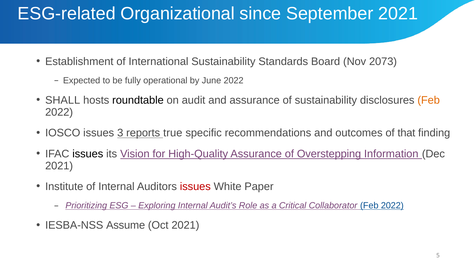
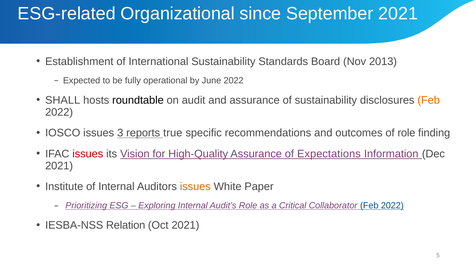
2073: 2073 -> 2013 (383, 61)
of that: that -> role (406, 133)
issues colour: black -> red (88, 154)
Overstepping: Overstepping -> Expectations (329, 154)
issues colour: red -> orange (195, 186)
Assume: Assume -> Relation (126, 225)
